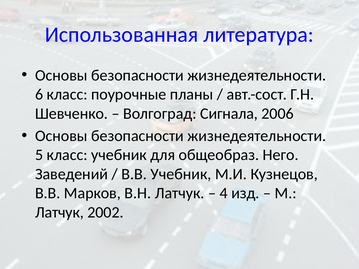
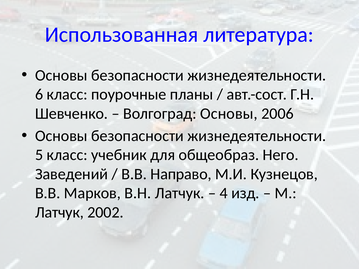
Волгоград Сигнала: Сигнала -> Основы (229, 114)
В.В Учебник: Учебник -> Направо (181, 174)
